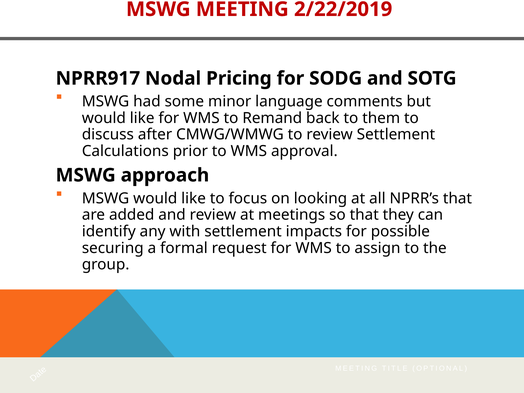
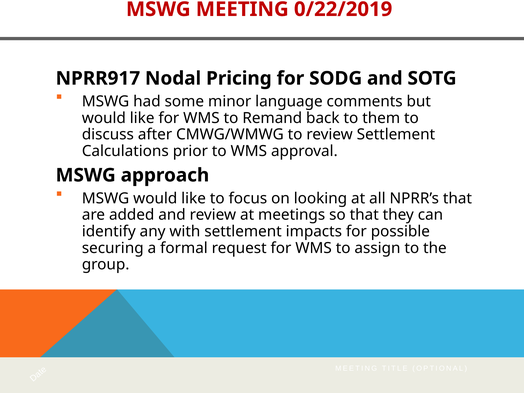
2/22/2019: 2/22/2019 -> 0/22/2019 (343, 9)
